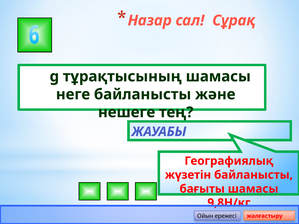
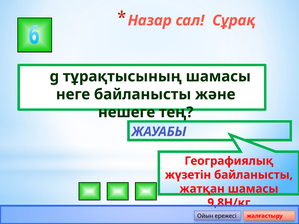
бағыты: бағыты -> жатқан (202, 189)
